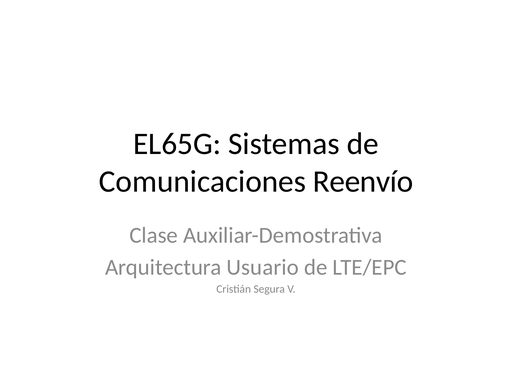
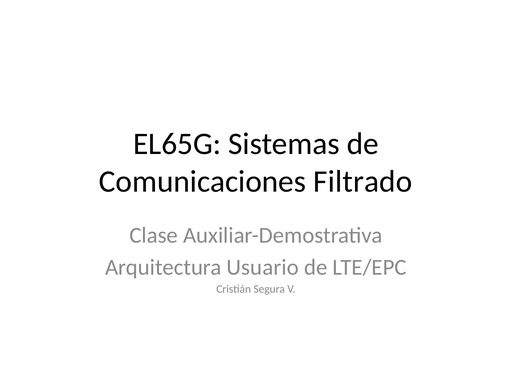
Reenvío: Reenvío -> Filtrado (363, 181)
